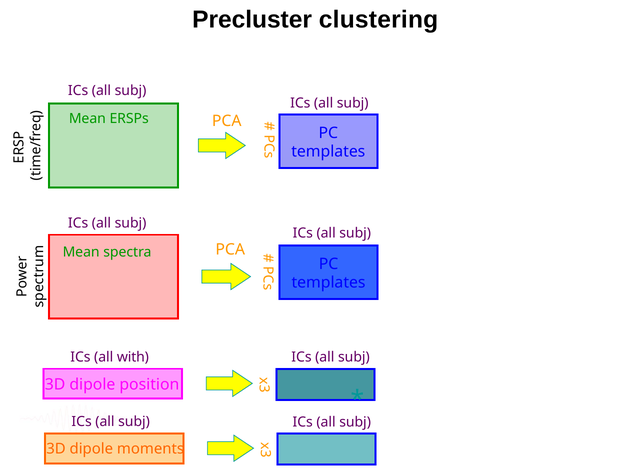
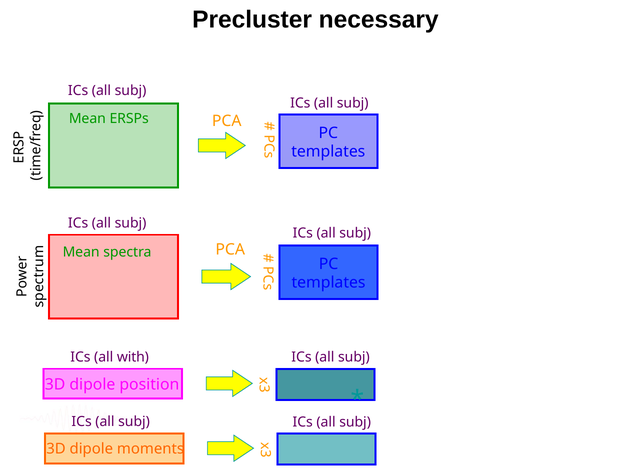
clustering: clustering -> necessary (379, 20)
